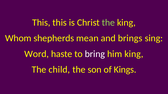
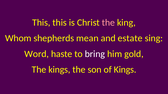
the colour: light green -> pink (108, 23)
brings: brings -> estate (130, 38)
him king: king -> gold (134, 54)
The child: child -> kings (59, 70)
